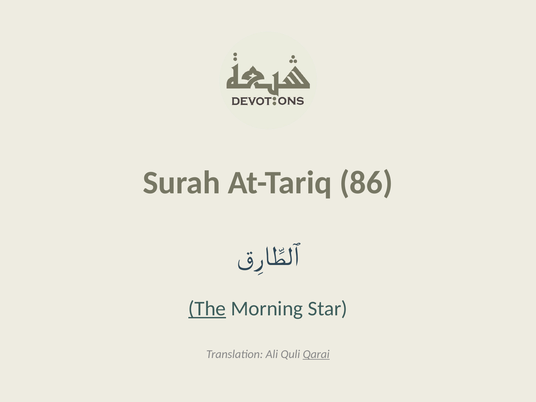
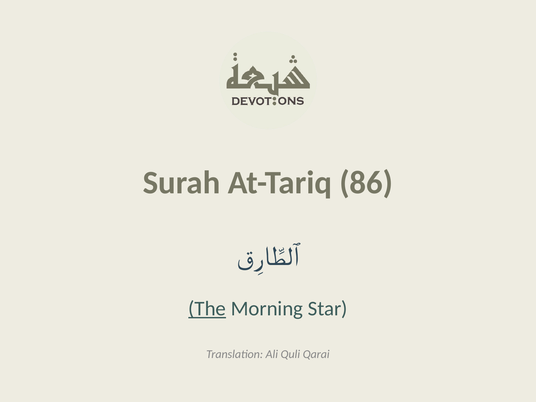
Qarai underline: present -> none (316, 354)
